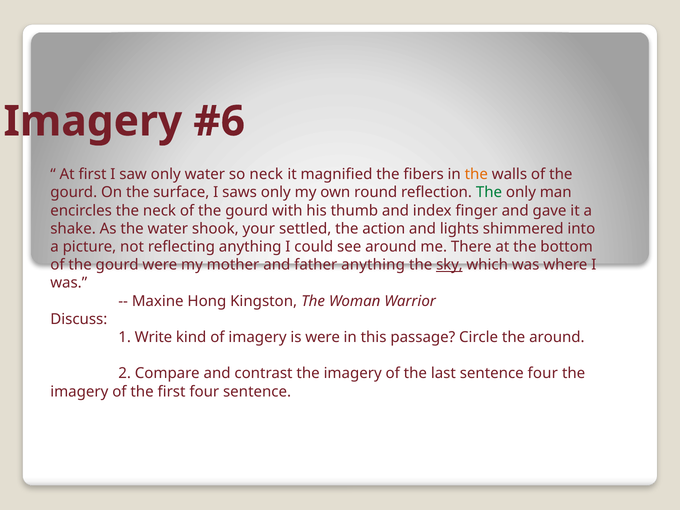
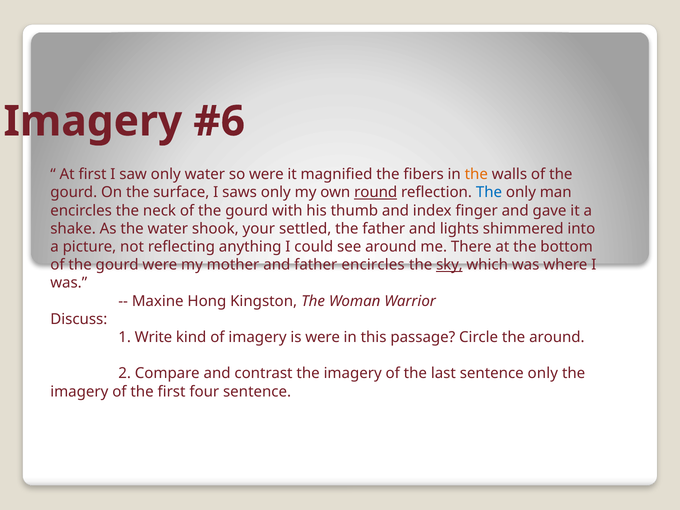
so neck: neck -> were (266, 174)
round underline: none -> present (376, 193)
The colour: green -> blue (489, 193)
the action: action -> father (384, 229)
father anything: anything -> encircles (373, 265)
sentence four: four -> only (543, 373)
